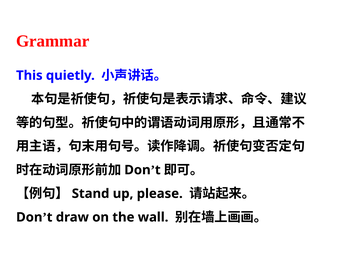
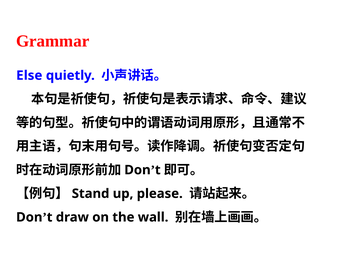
This: This -> Else (29, 76)
